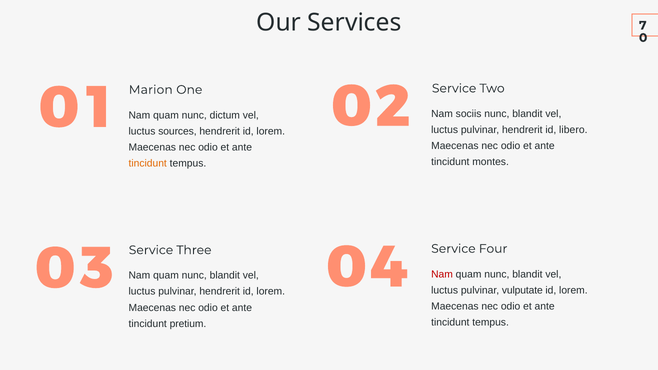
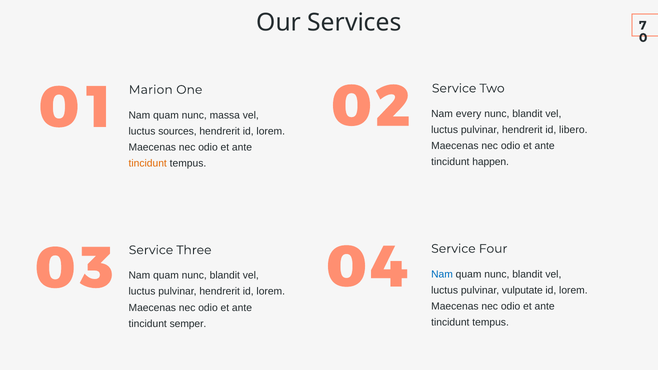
sociis: sociis -> every (469, 114)
dictum: dictum -> massa (225, 115)
montes: montes -> happen (491, 162)
Nam colour: red -> blue (442, 274)
pretium: pretium -> semper (188, 324)
